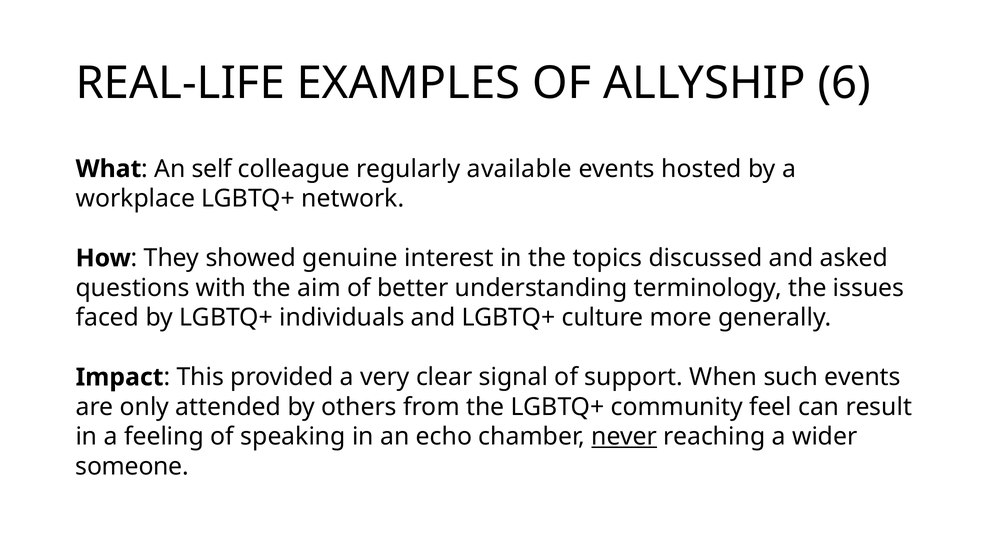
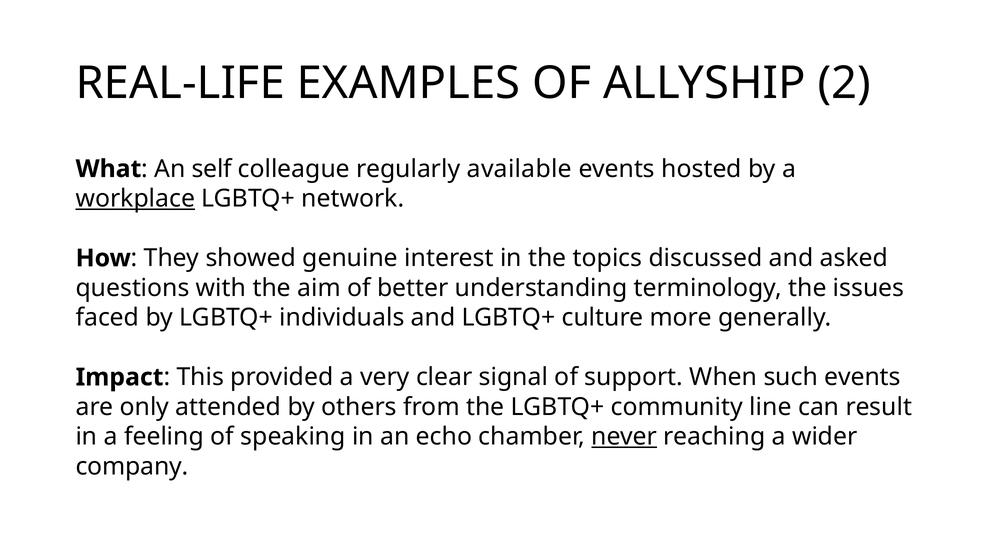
6: 6 -> 2 (844, 83)
workplace underline: none -> present (135, 199)
feel: feel -> line (770, 407)
someone: someone -> company (132, 466)
